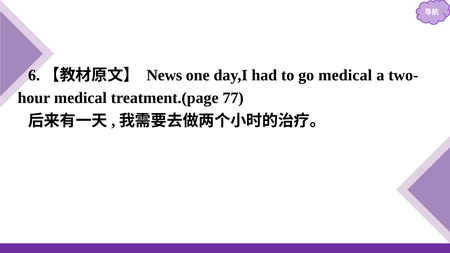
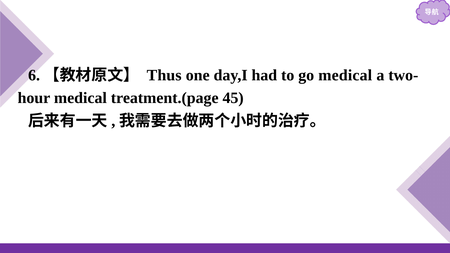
News: News -> Thus (164, 75)
77: 77 -> 45 (233, 98)
